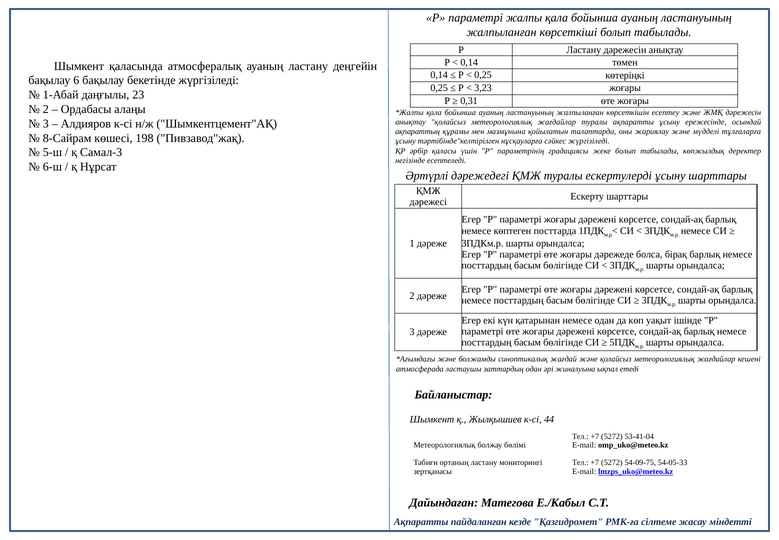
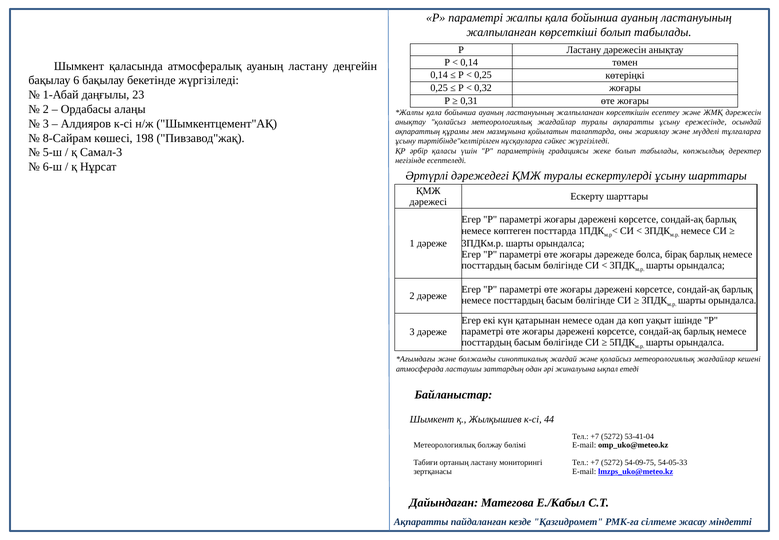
3,23: 3,23 -> 0,32 (483, 88)
